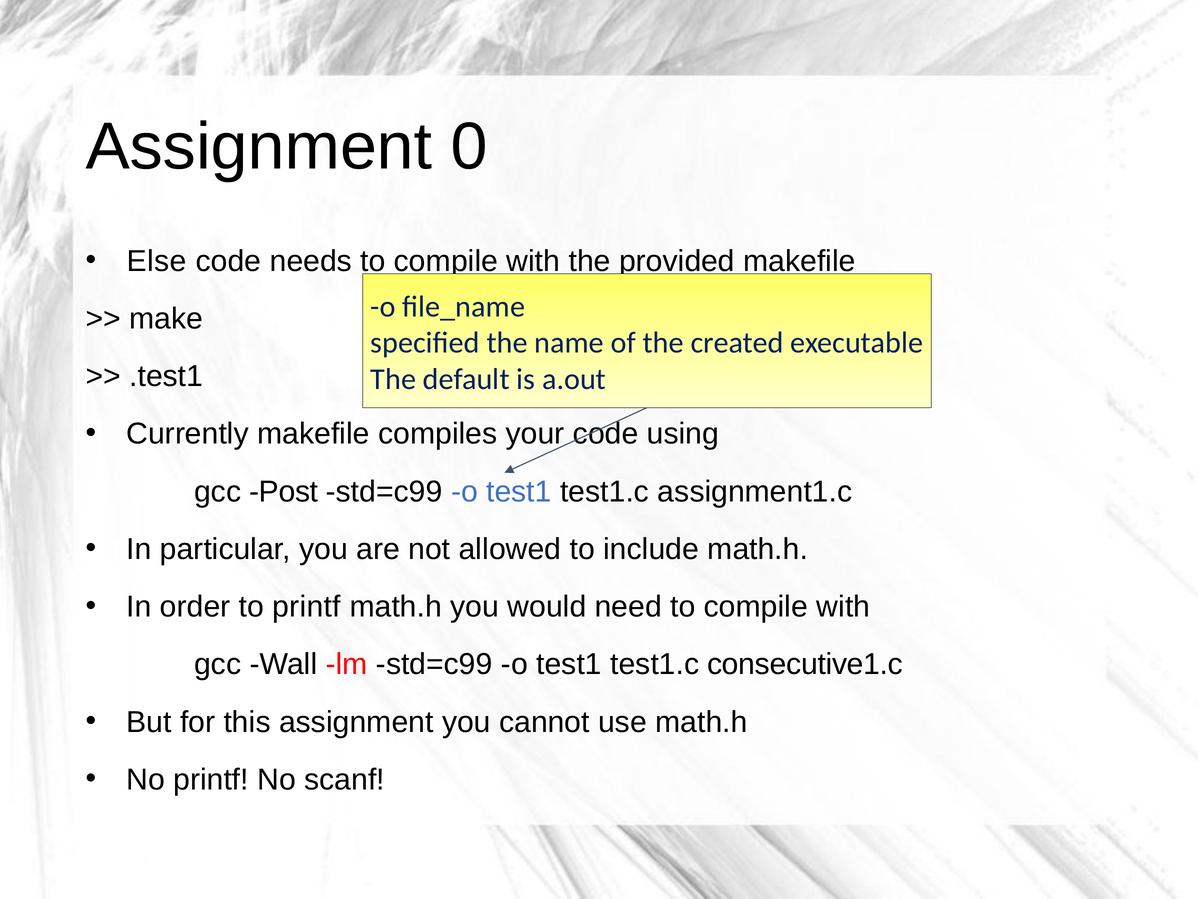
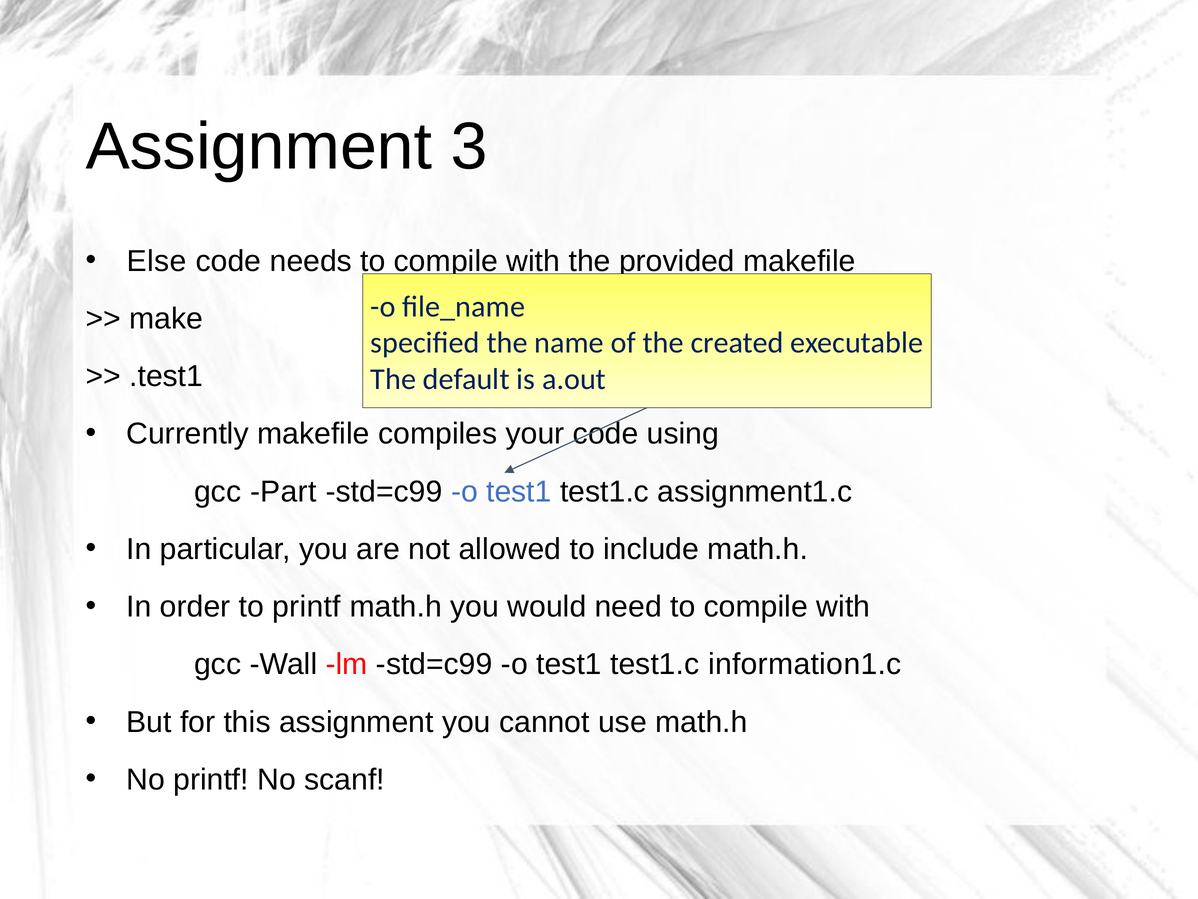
0: 0 -> 3 (469, 147)
Post: Post -> Part (283, 491)
consecutive1.c: consecutive1.c -> information1.c (805, 664)
